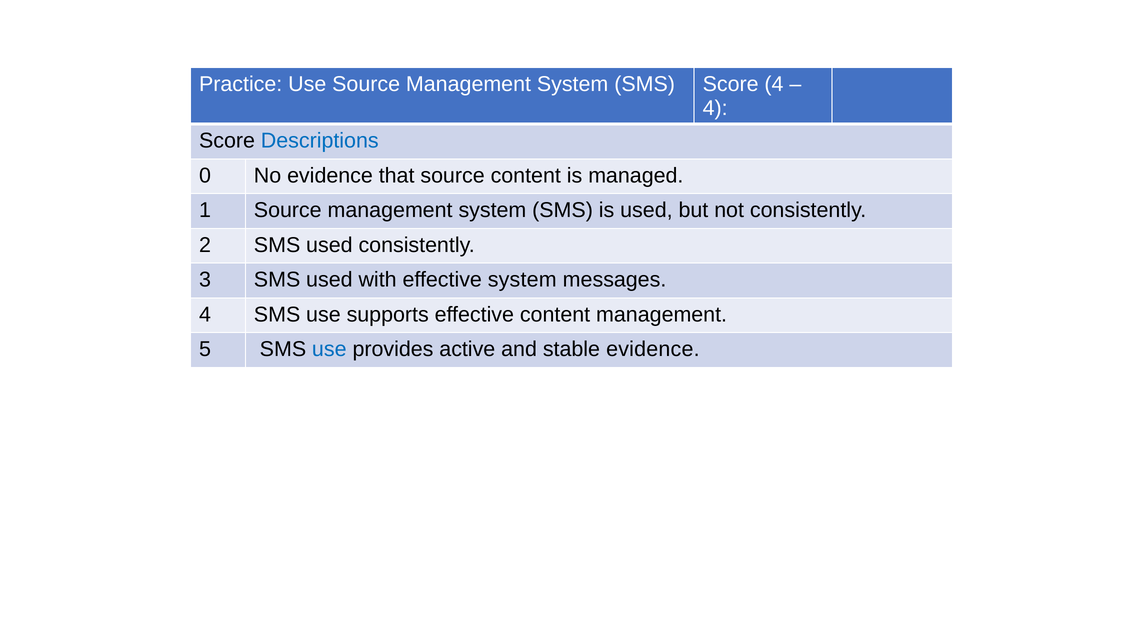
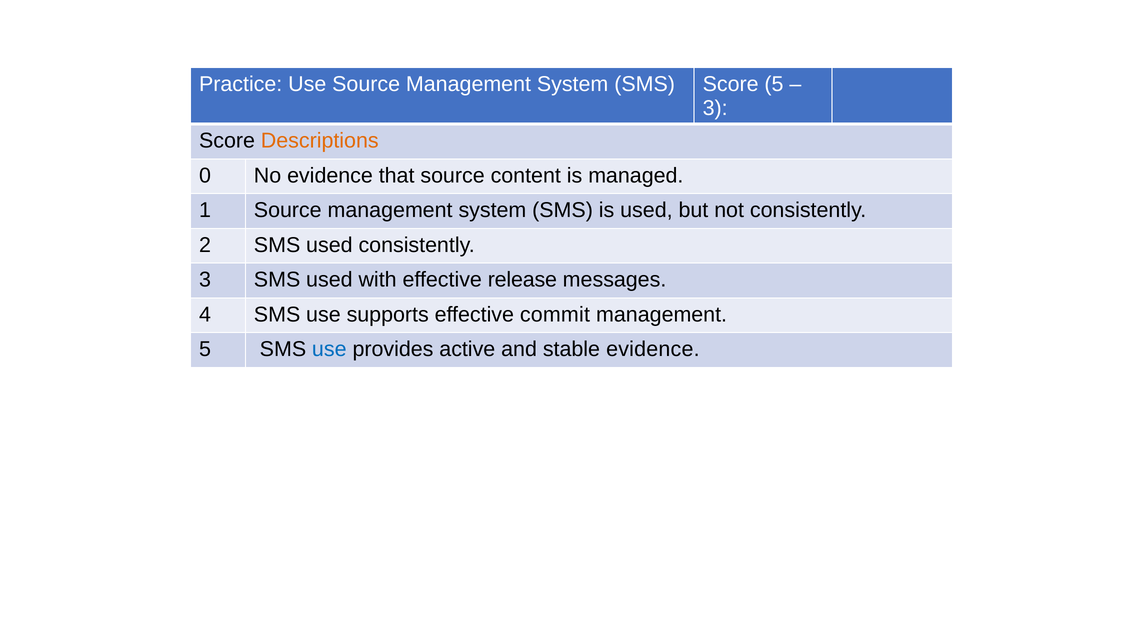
Score 4: 4 -> 5 (774, 84)
4: 4 -> 3 (715, 108)
Descriptions colour: blue -> orange (320, 141)
effective system: system -> release (522, 280)
effective content: content -> commit (555, 315)
